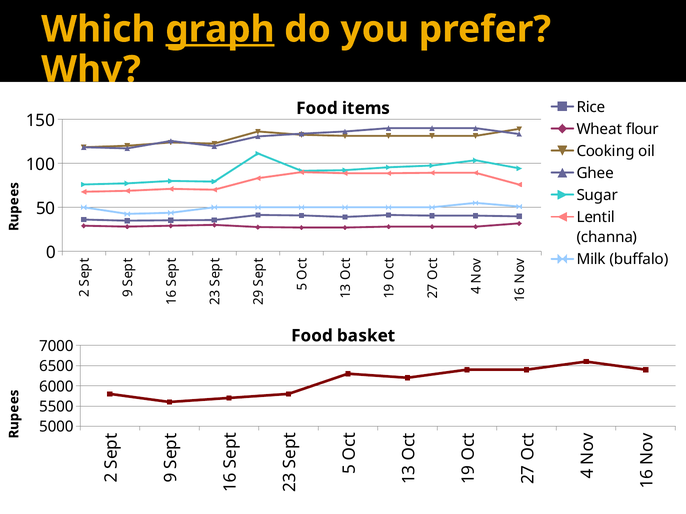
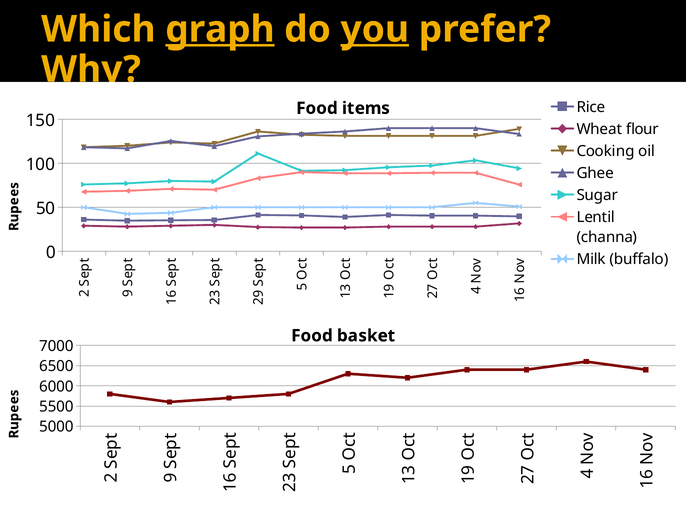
you underline: none -> present (375, 29)
